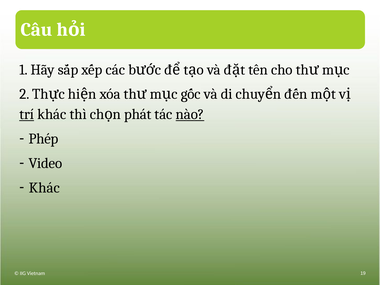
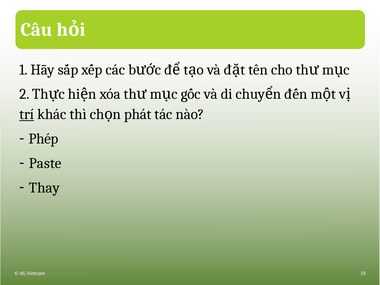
nào underline: present -> none (190, 114)
Video: Video -> Paste (45, 163)
Khác: Khác -> Thay (44, 188)
